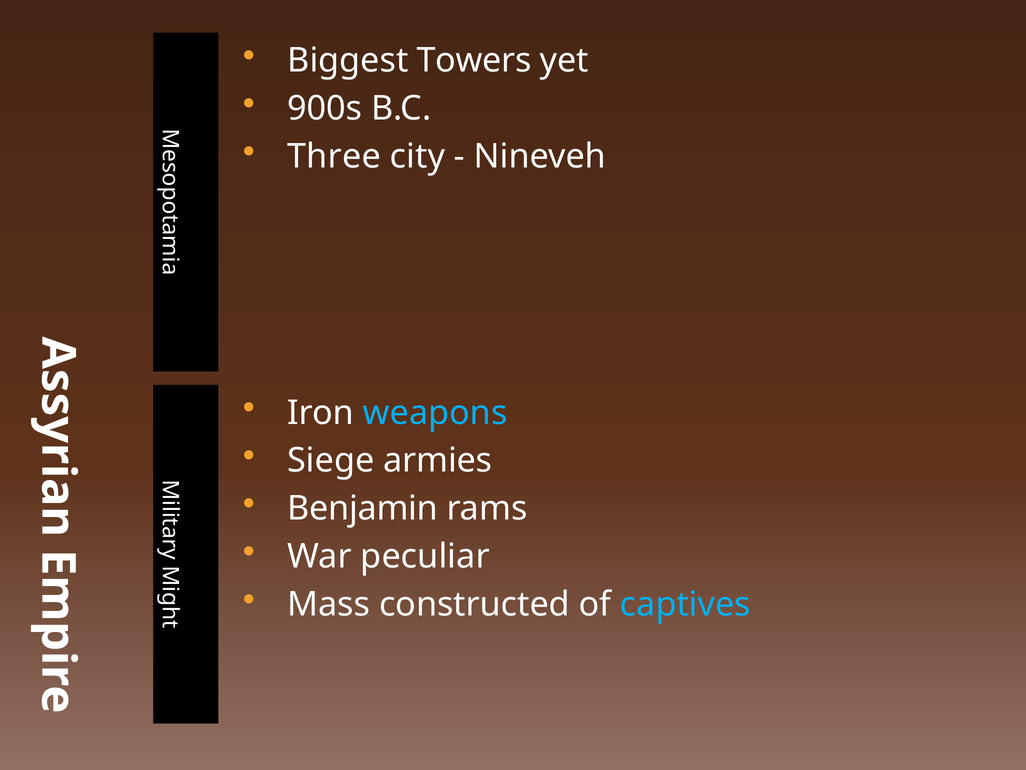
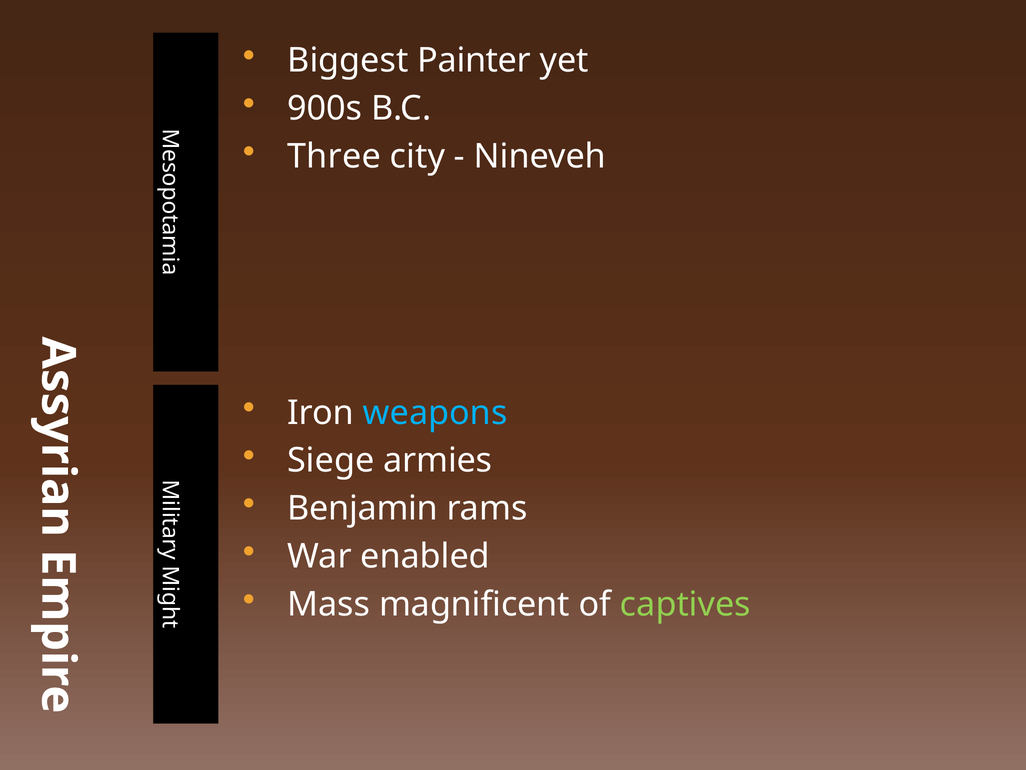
Towers: Towers -> Painter (474, 61)
peculiar: peculiar -> enabled (425, 556)
constructed: constructed -> magnificent (474, 604)
captives colour: light blue -> light green (685, 604)
